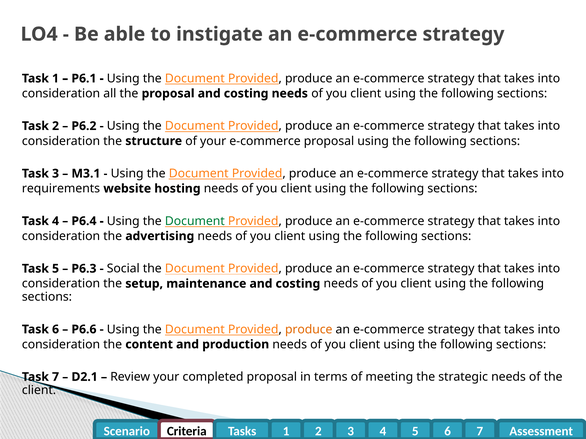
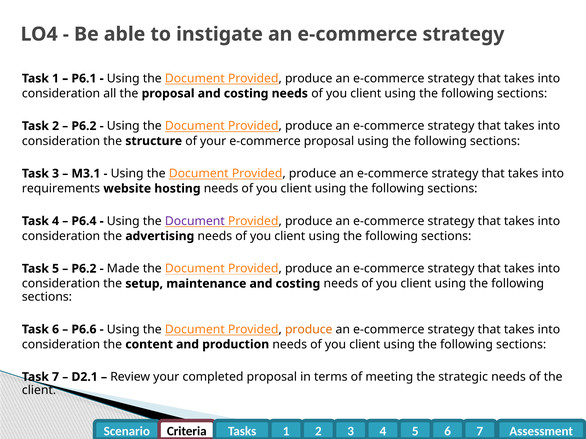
Document colour: green -> purple (195, 221)
P6.3: P6.3 -> P6.2 (84, 269)
Social: Social -> Made (123, 269)
